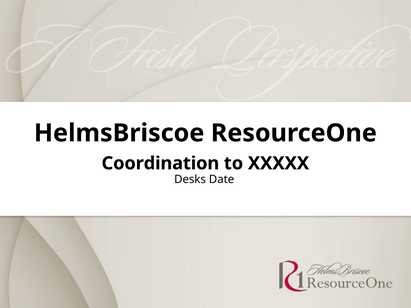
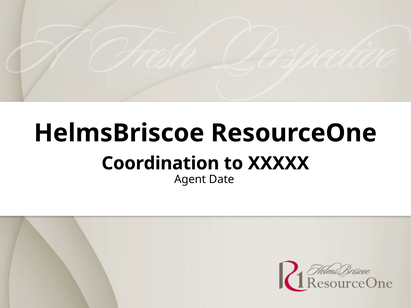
Desks: Desks -> Agent (190, 180)
